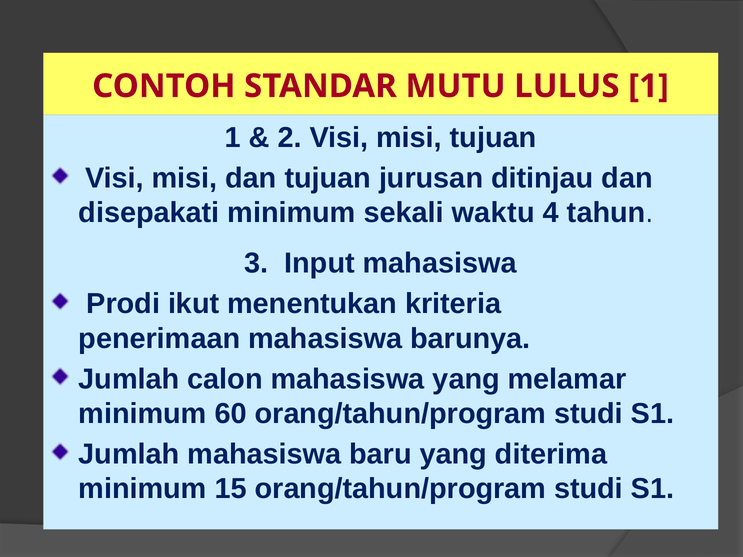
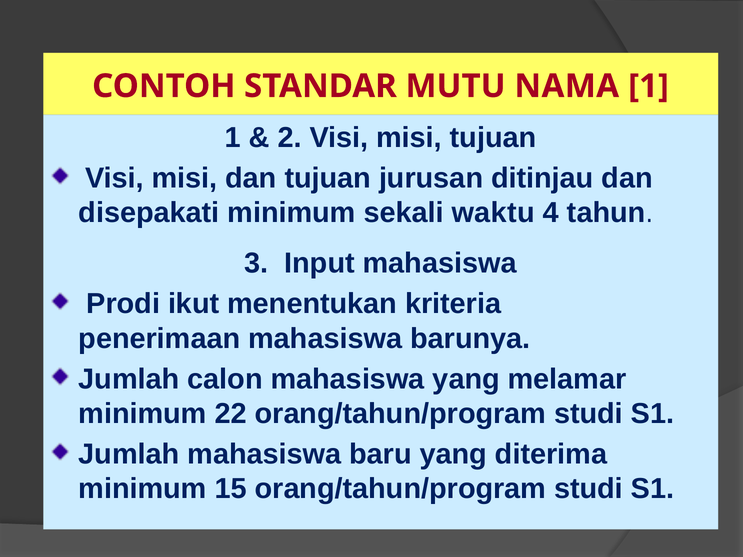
LULUS: LULUS -> NAMA (567, 86)
60: 60 -> 22 (231, 414)
